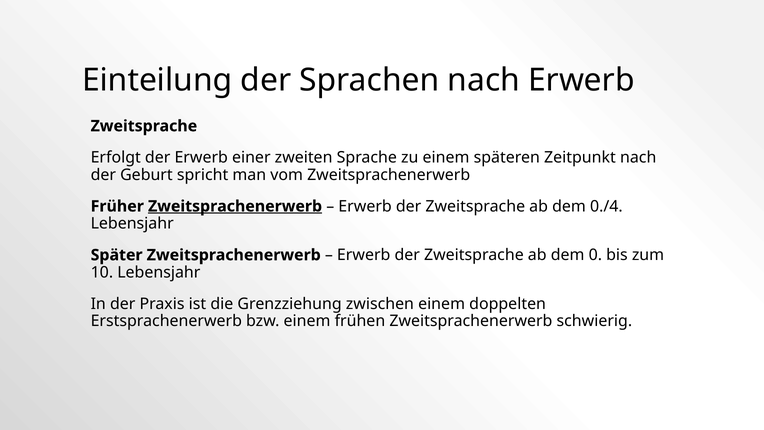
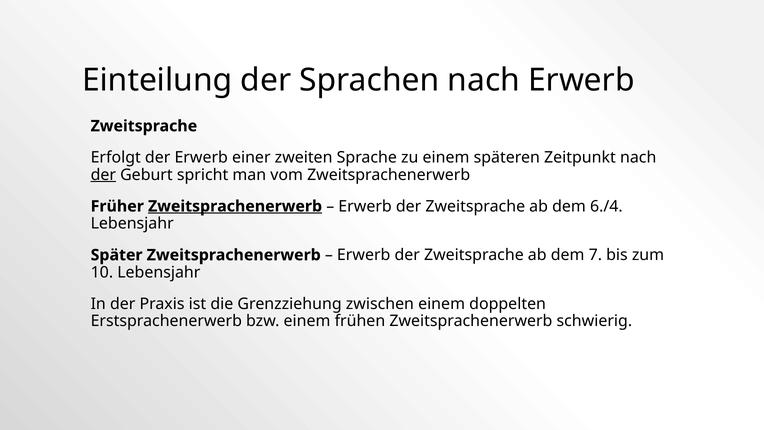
der underline: none -> present (103, 175)
0./4: 0./4 -> 6./4 (606, 206)
0: 0 -> 7 (595, 255)
